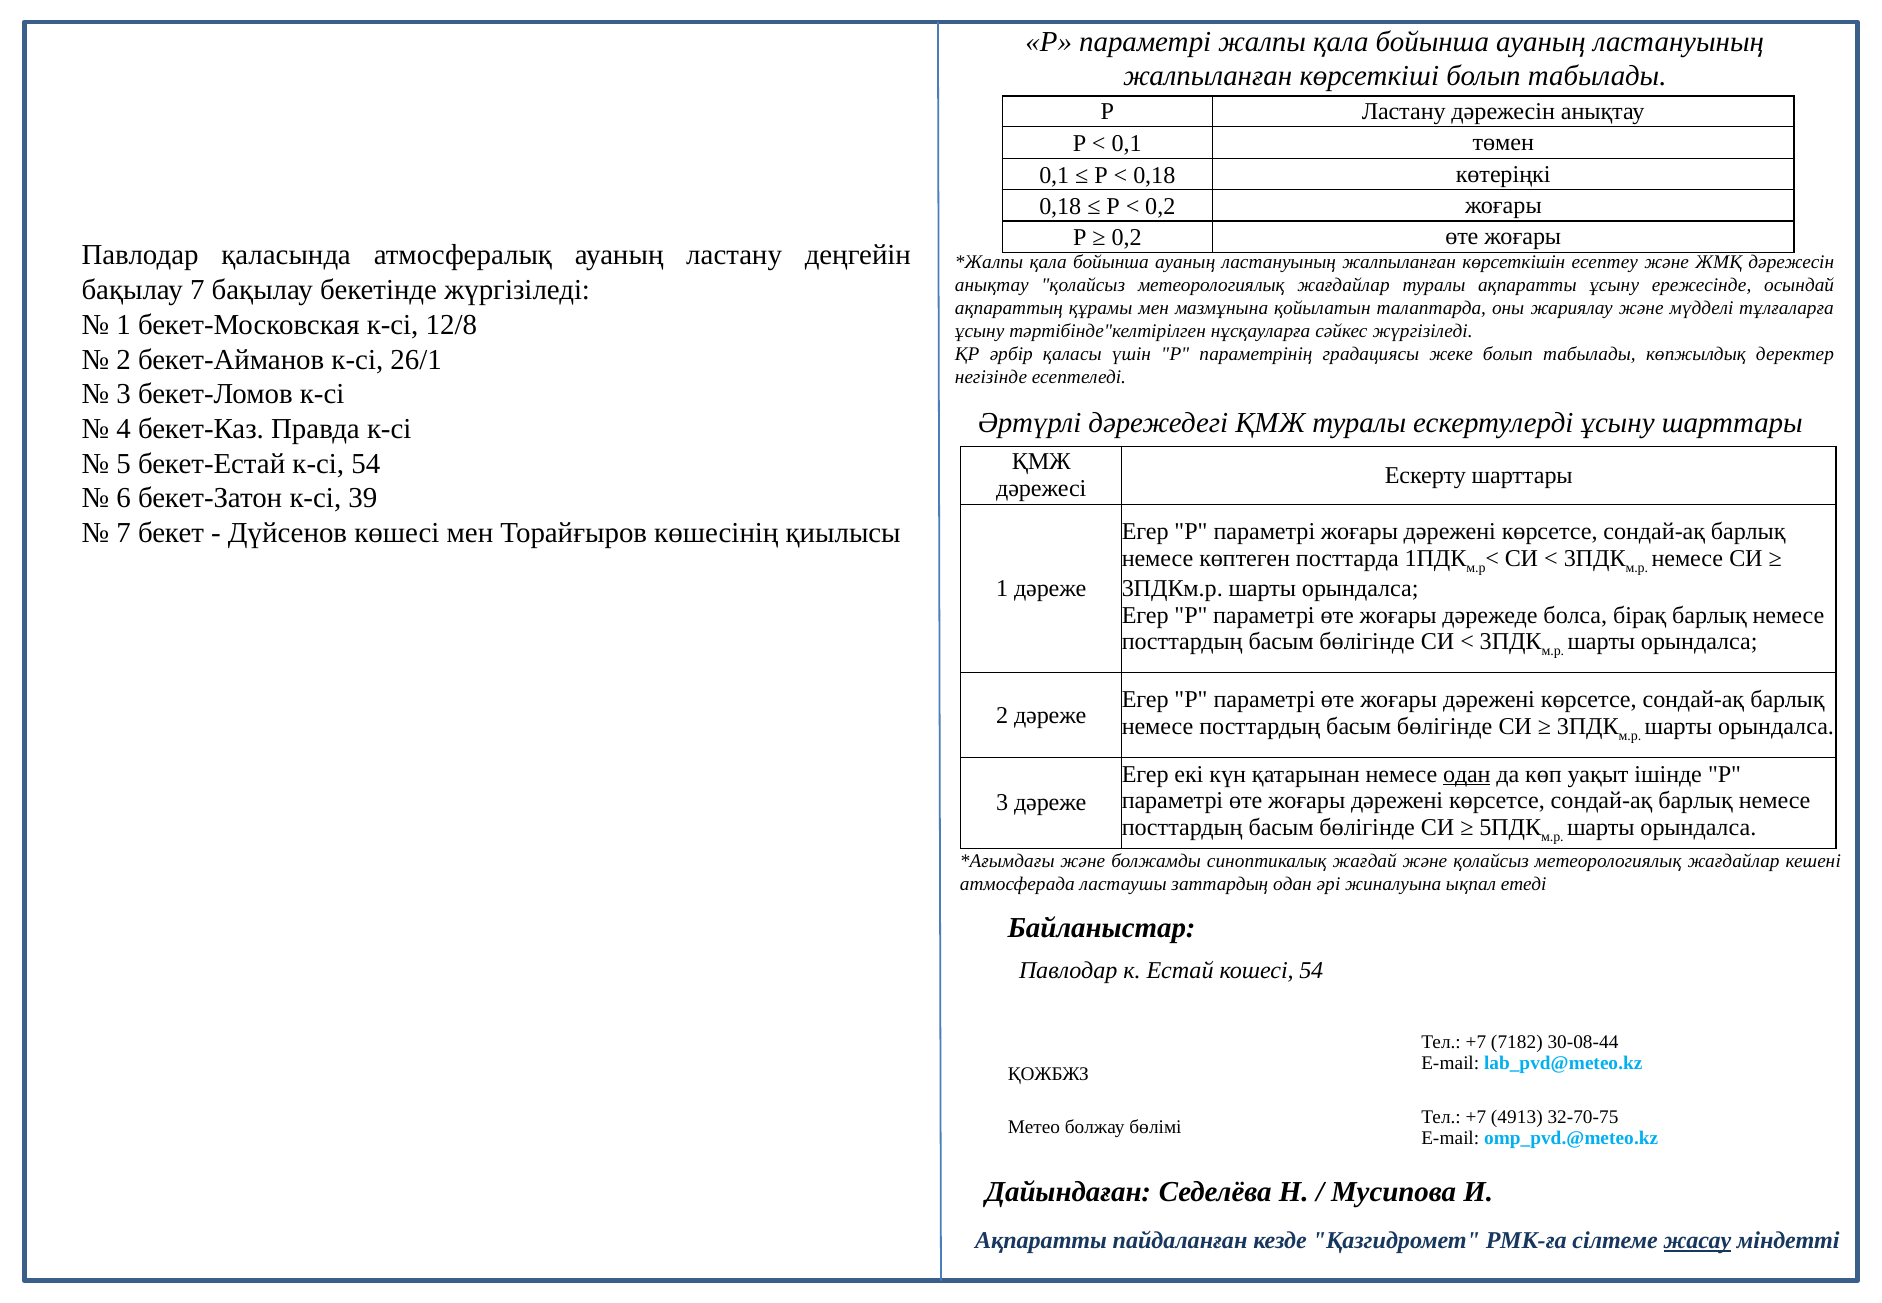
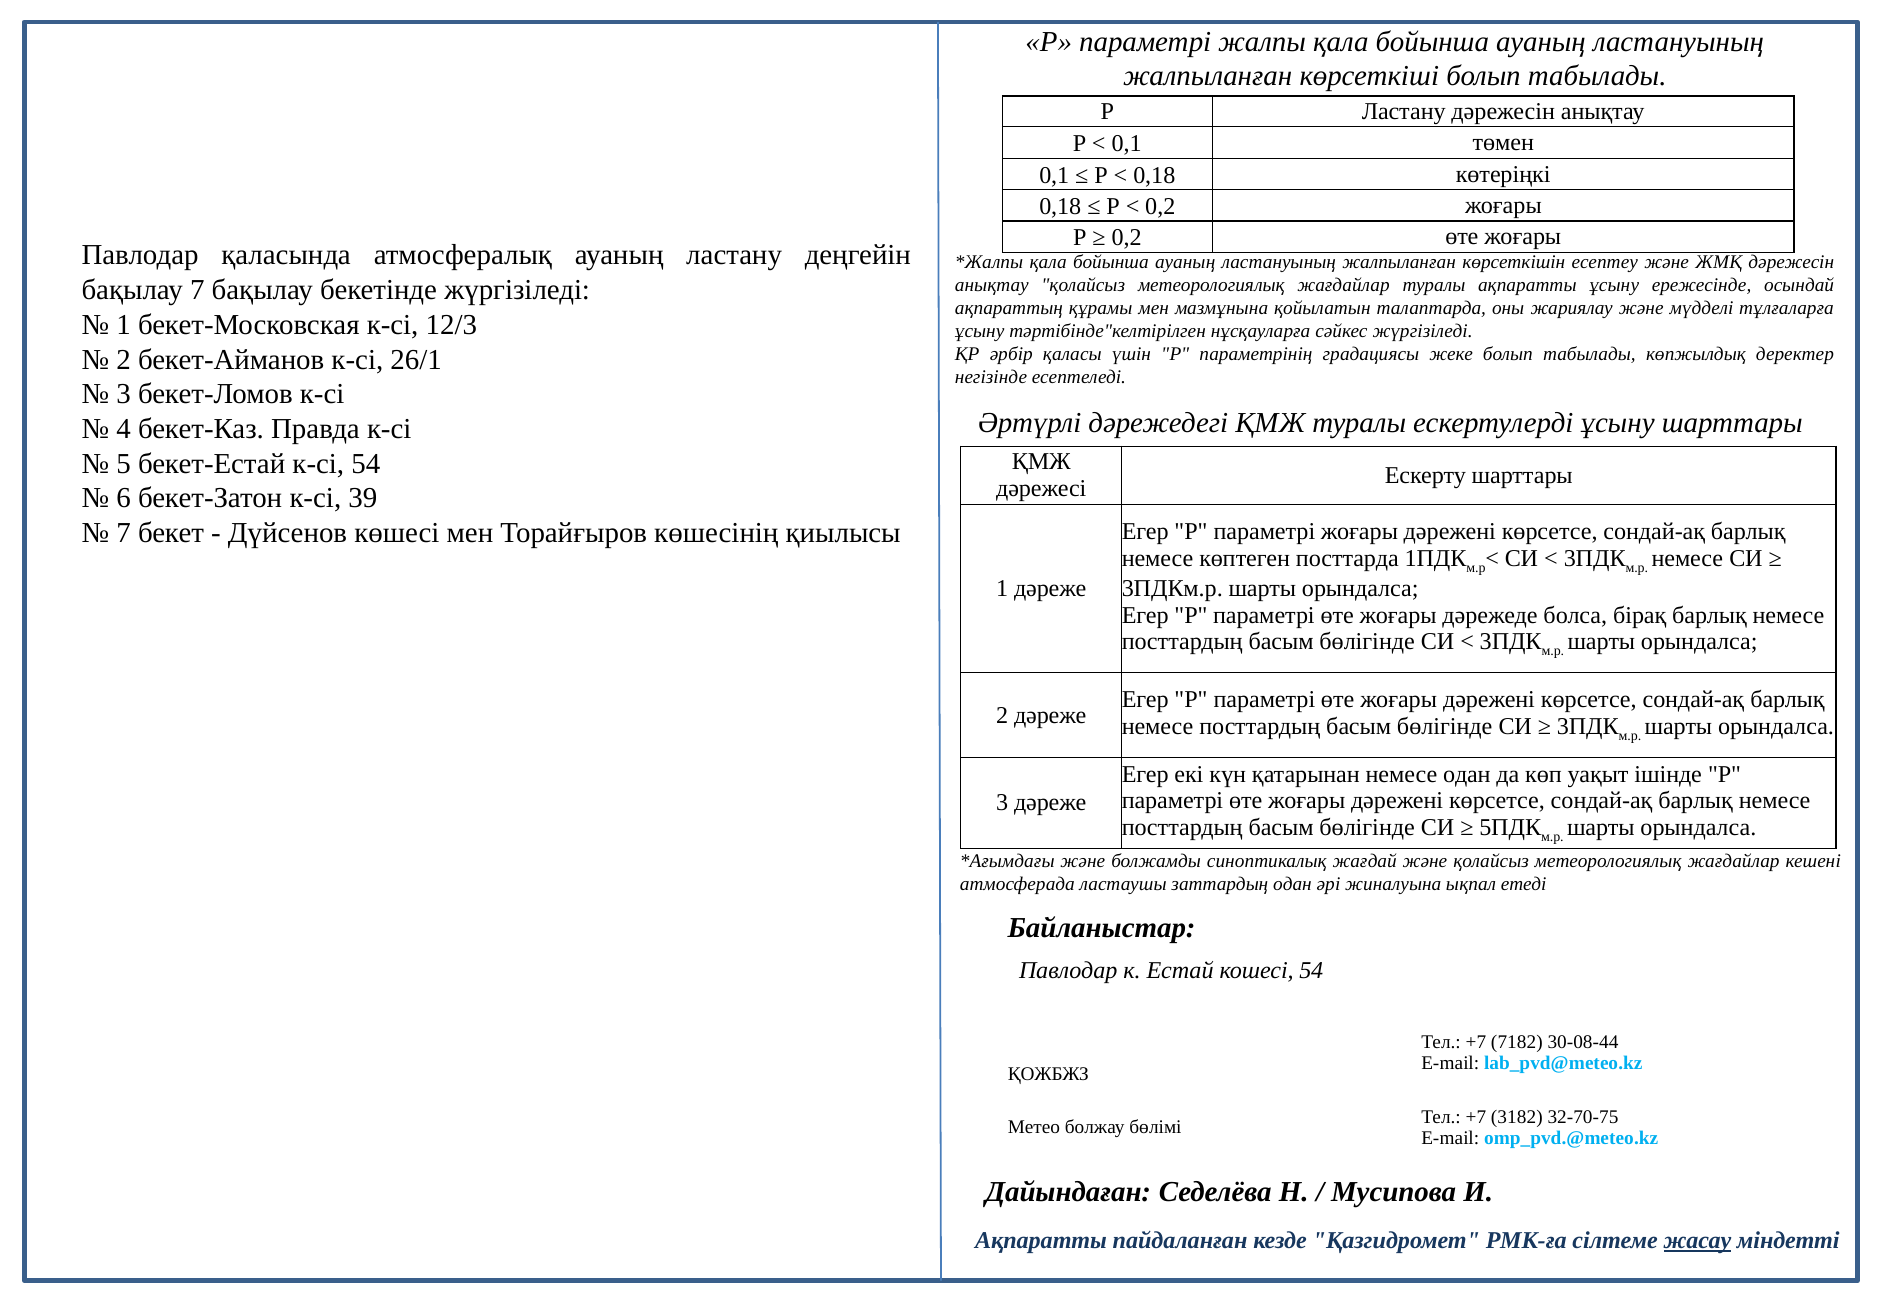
12/8: 12/8 -> 12/3 (451, 325)
одан underline: present -> none (1467, 774)
4913: 4913 -> 3182 (1517, 1117)
